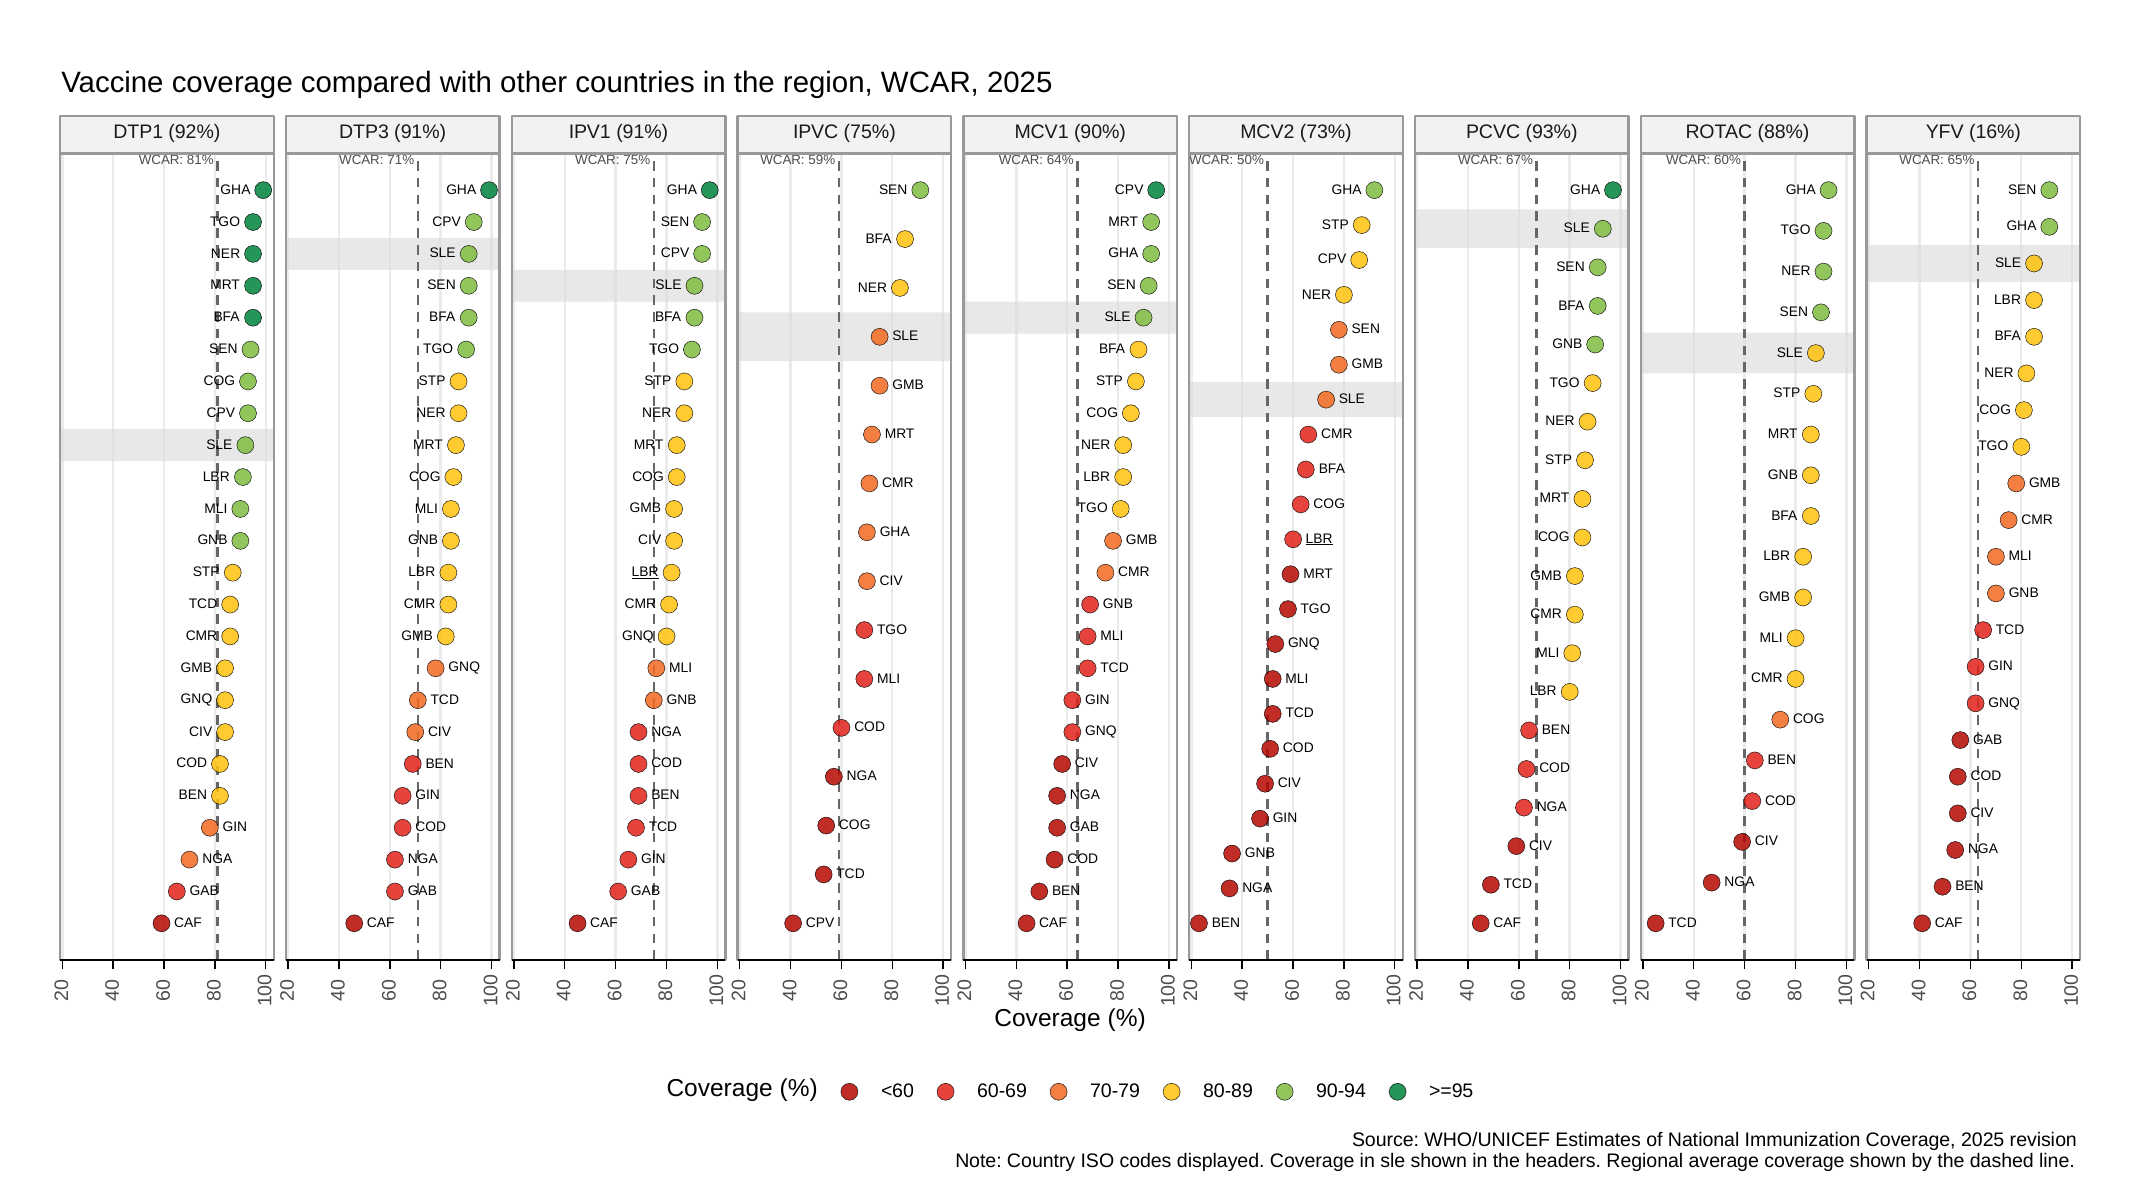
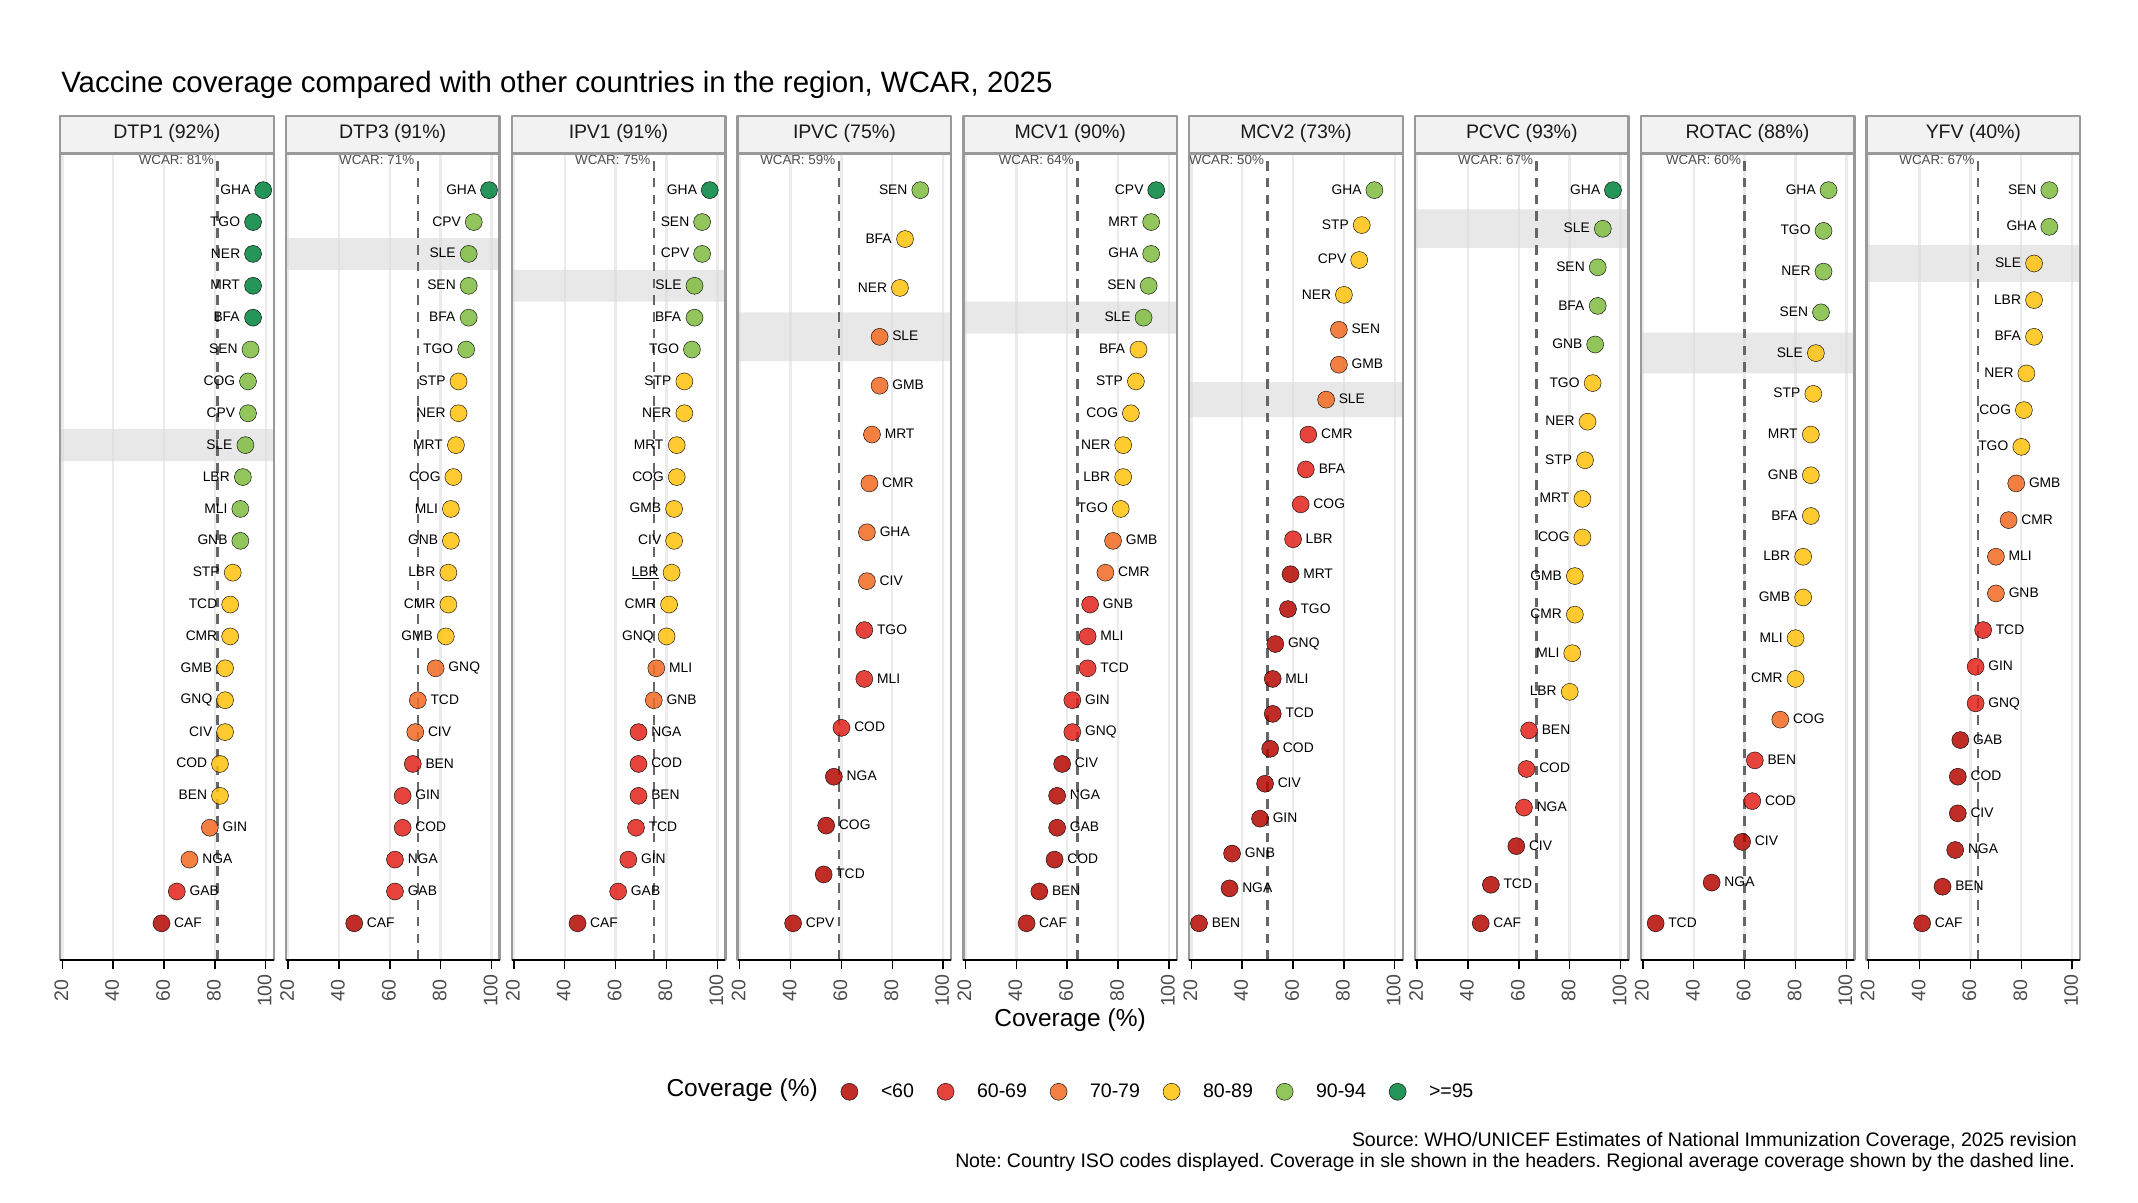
16%: 16% -> 40% (1995, 132)
65%: 65% -> 67% (1961, 160)
LBR underline: present -> none (1319, 539)
